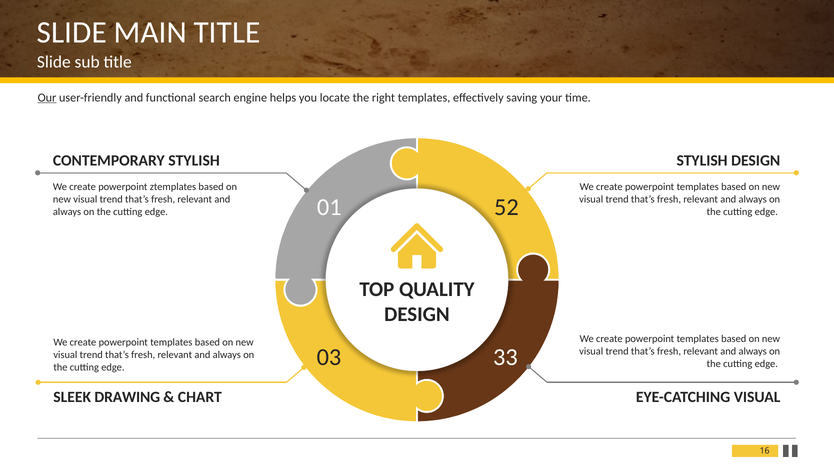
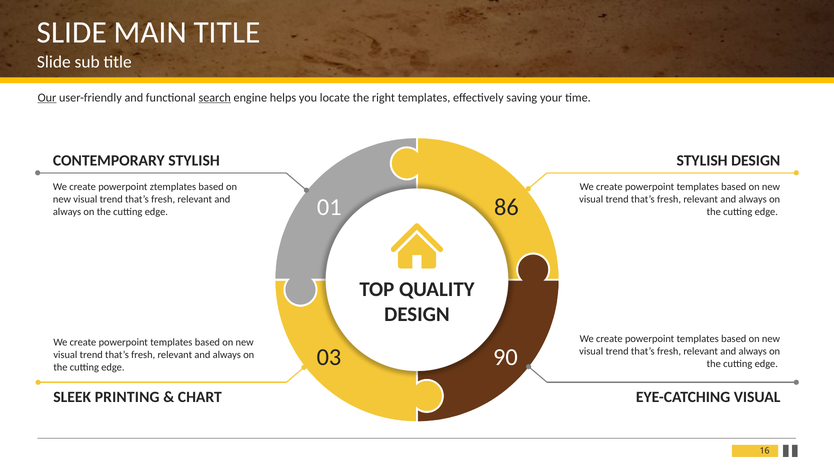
search underline: none -> present (215, 98)
52: 52 -> 86 (506, 207)
33: 33 -> 90 (505, 357)
DRAWING: DRAWING -> PRINTING (127, 397)
